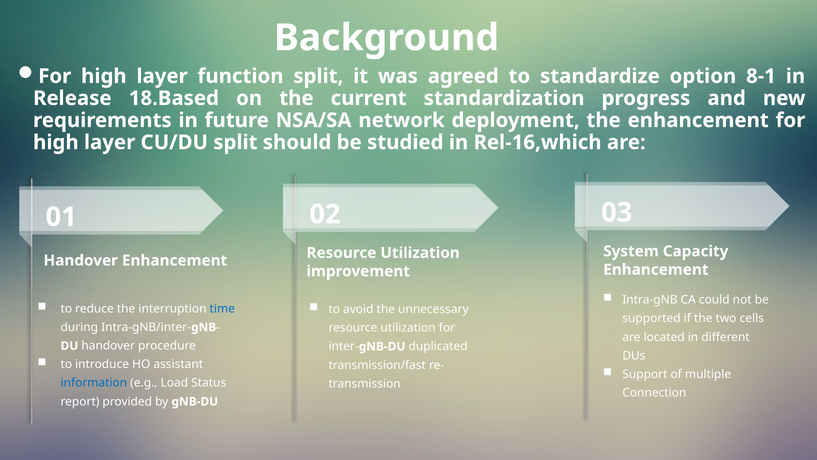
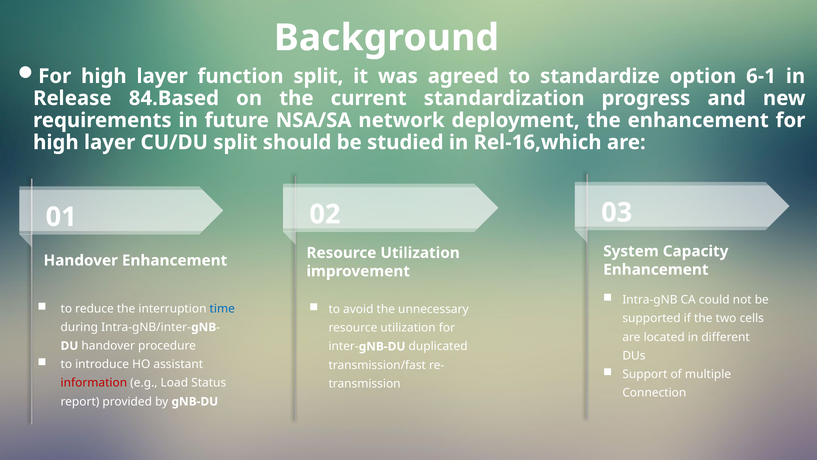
8-1: 8-1 -> 6-1 (761, 76)
18.Based: 18.Based -> 84.Based (174, 98)
information colour: blue -> red (94, 383)
